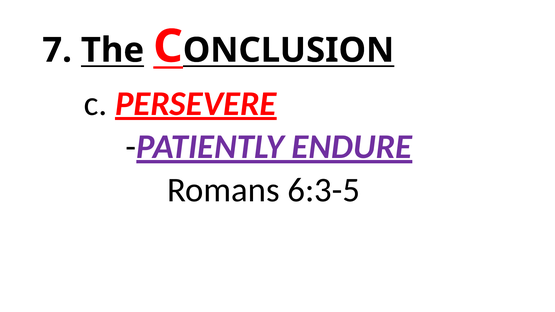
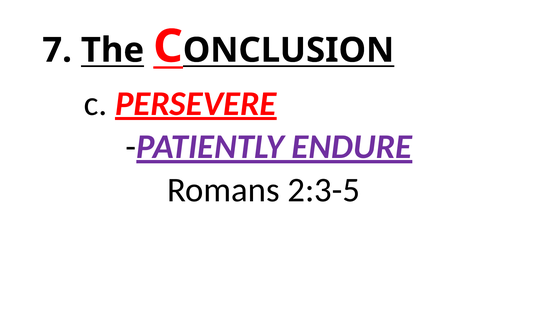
6:3-5: 6:3-5 -> 2:3-5 (324, 190)
